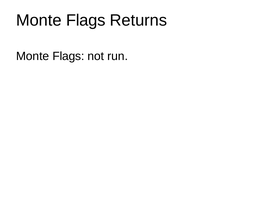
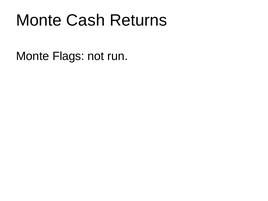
Flags: Flags -> Cash (86, 20)
